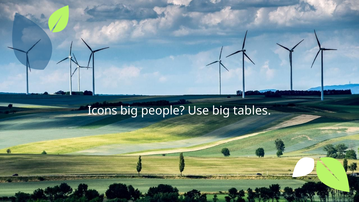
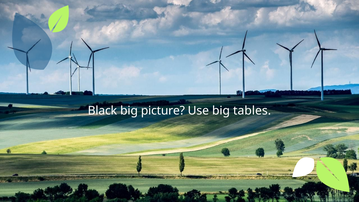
Icons: Icons -> Black (102, 111)
people: people -> picture (163, 111)
